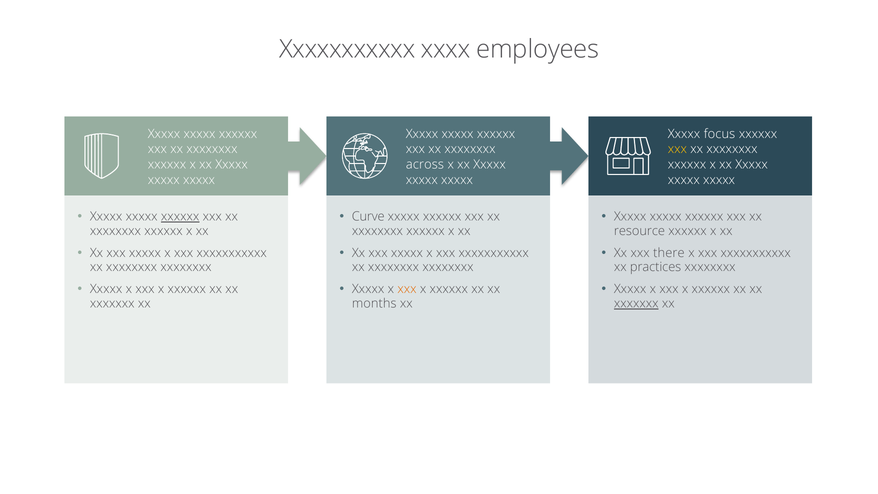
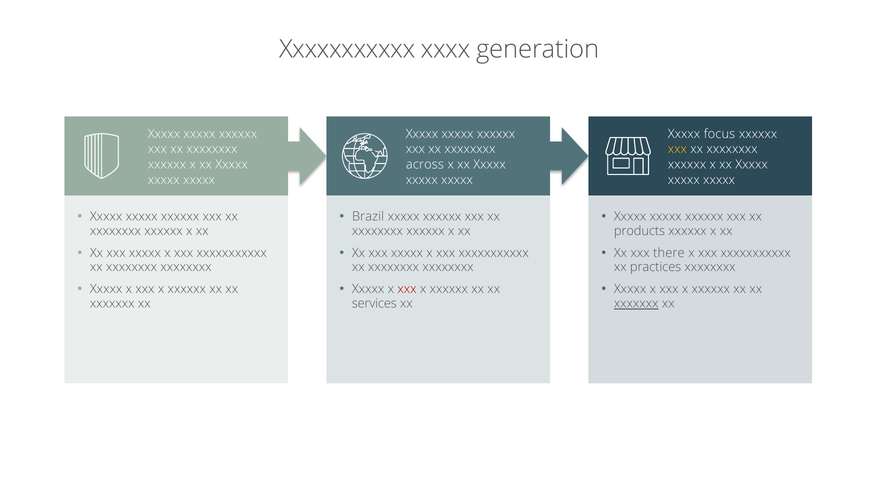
employees: employees -> generation (538, 49)
xxxxxx underline: present -> none (180, 217)
Curve: Curve -> Brazil (368, 217)
resource: resource -> products (640, 231)
xxx colour: orange -> red (407, 289)
months: months -> services (374, 303)
